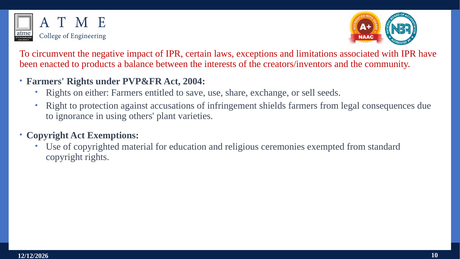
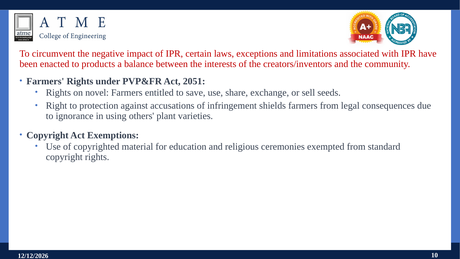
2004: 2004 -> 2051 (194, 81)
either: either -> novel (97, 92)
